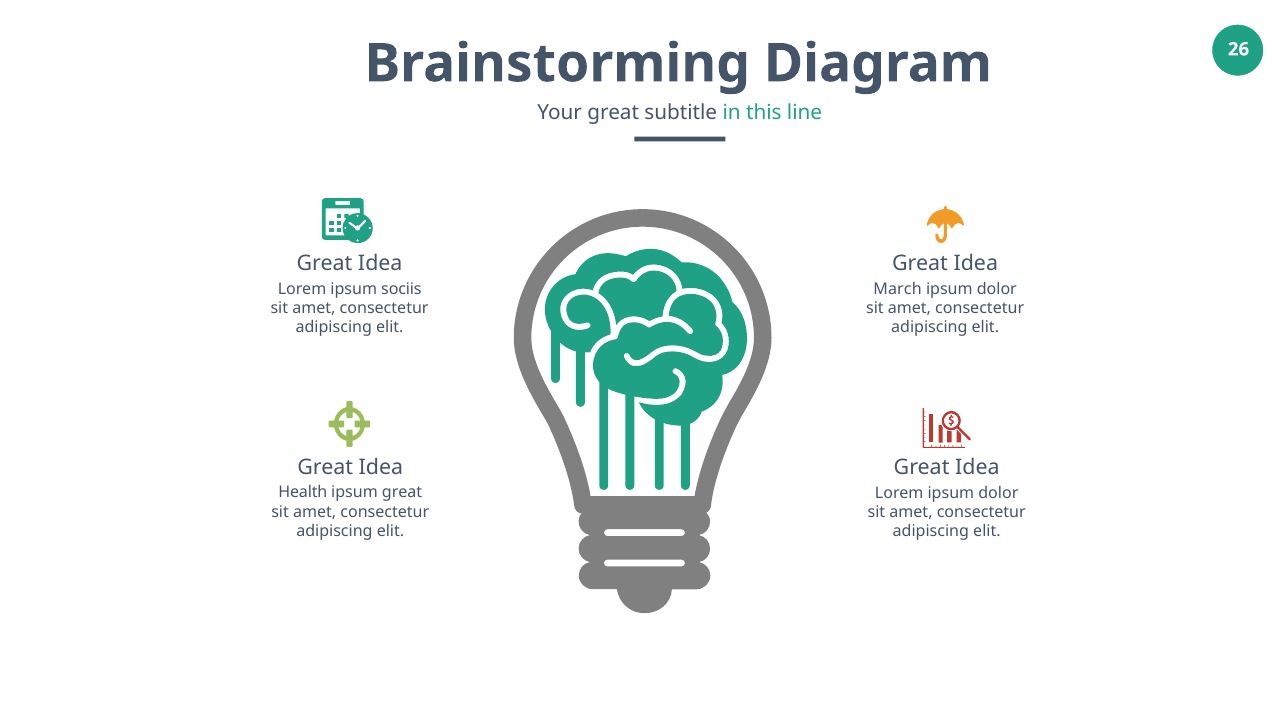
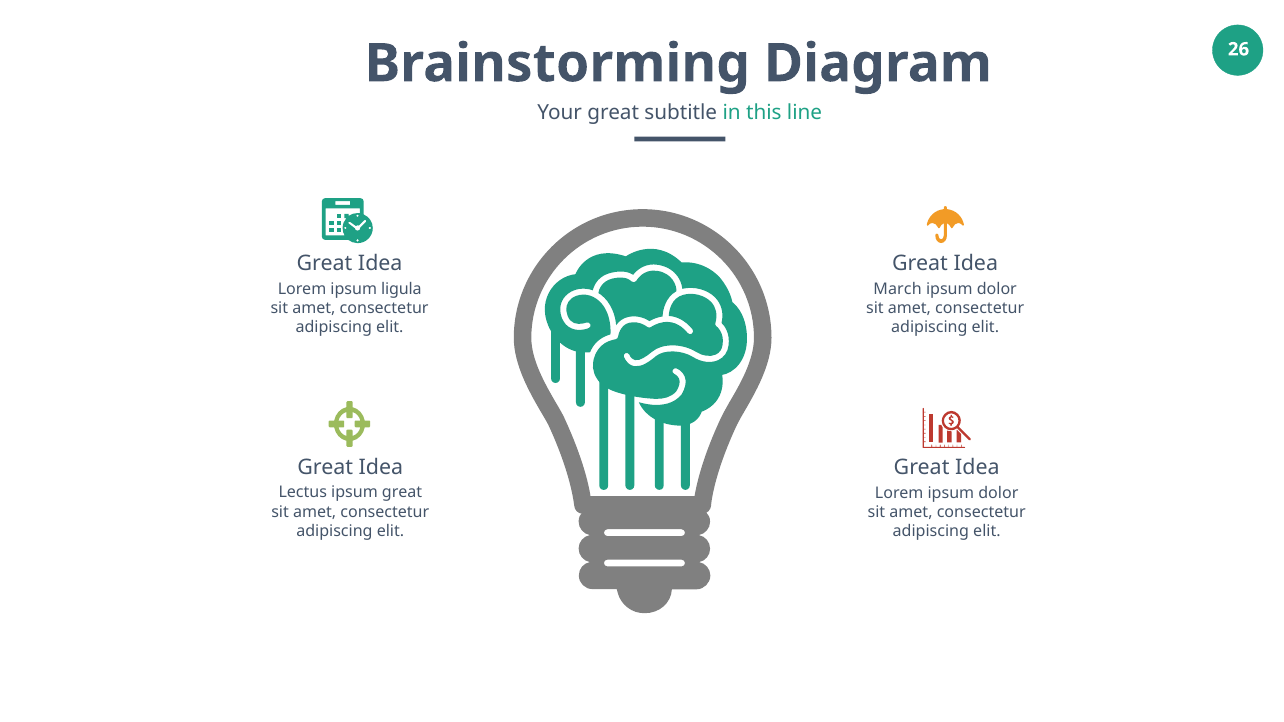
sociis: sociis -> ligula (401, 289)
Health: Health -> Lectus (303, 493)
